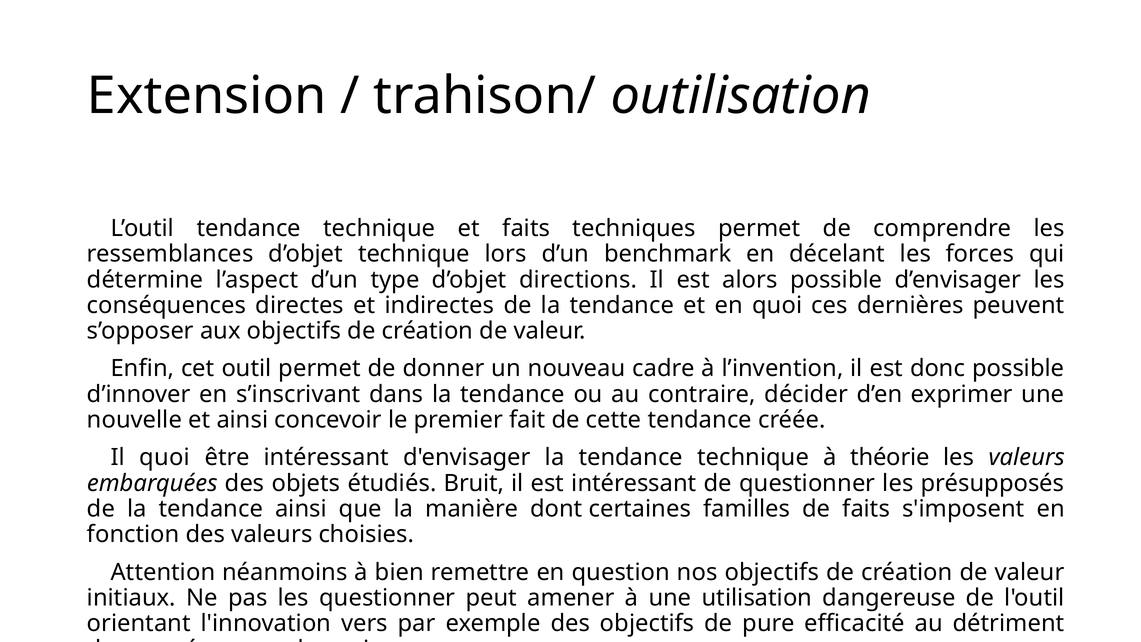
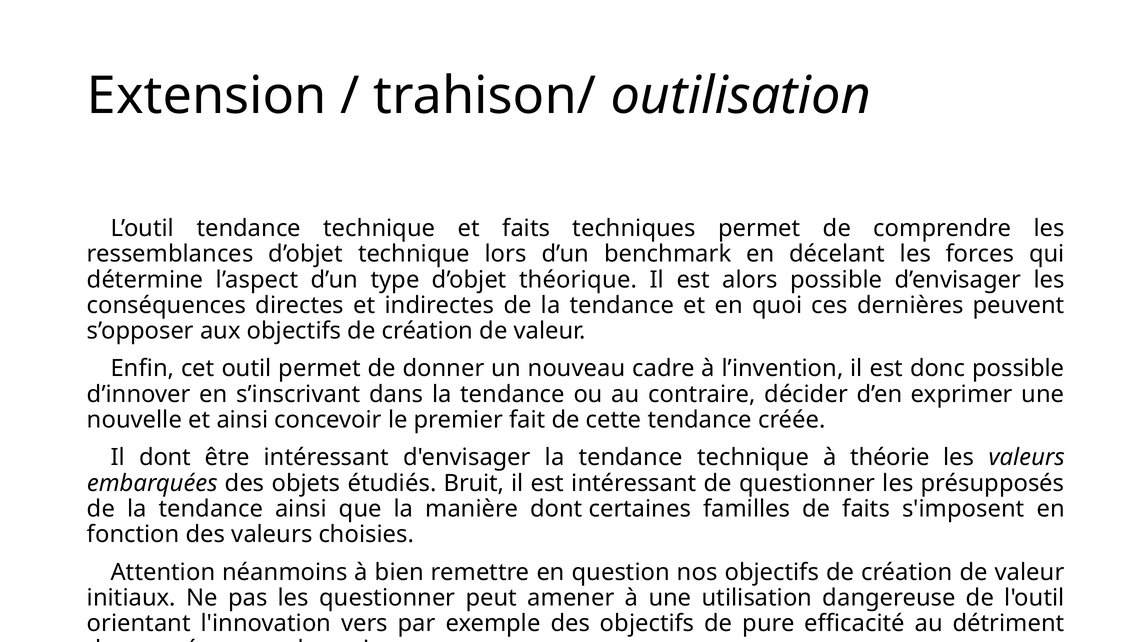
directions: directions -> théorique (578, 280)
Il quoi: quoi -> dont (165, 457)
